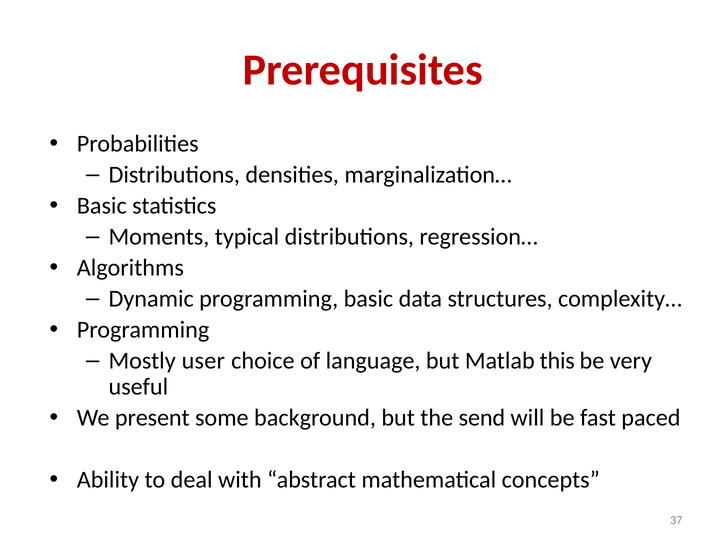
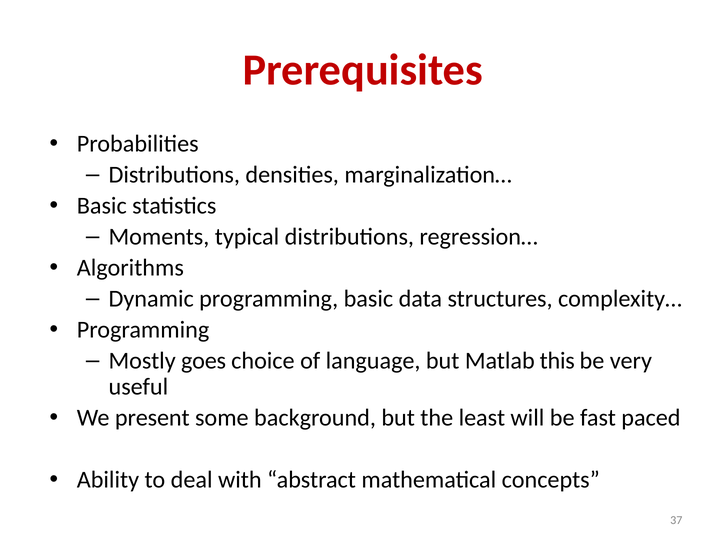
user: user -> goes (204, 360)
send: send -> least (482, 417)
